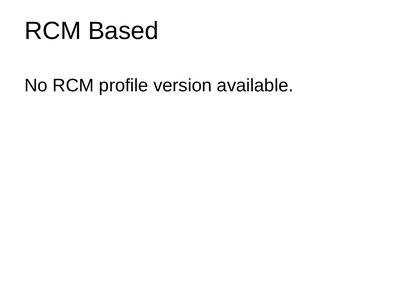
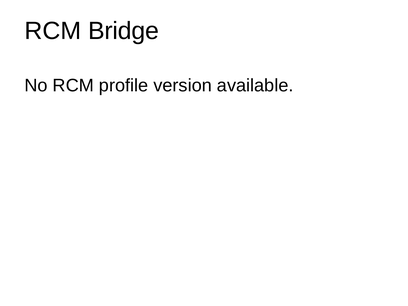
Based: Based -> Bridge (123, 31)
